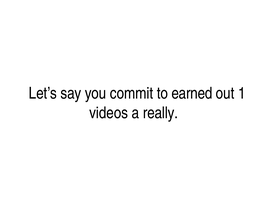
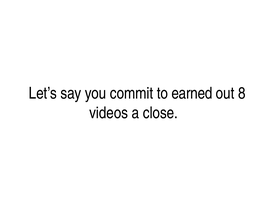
1: 1 -> 8 (242, 93)
really: really -> close (160, 113)
